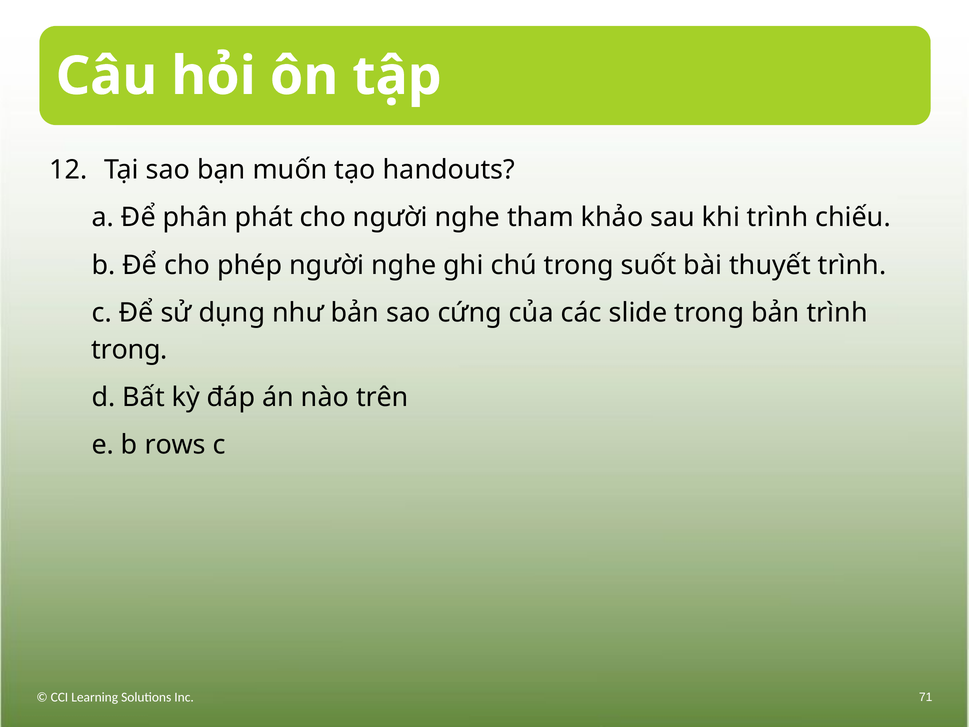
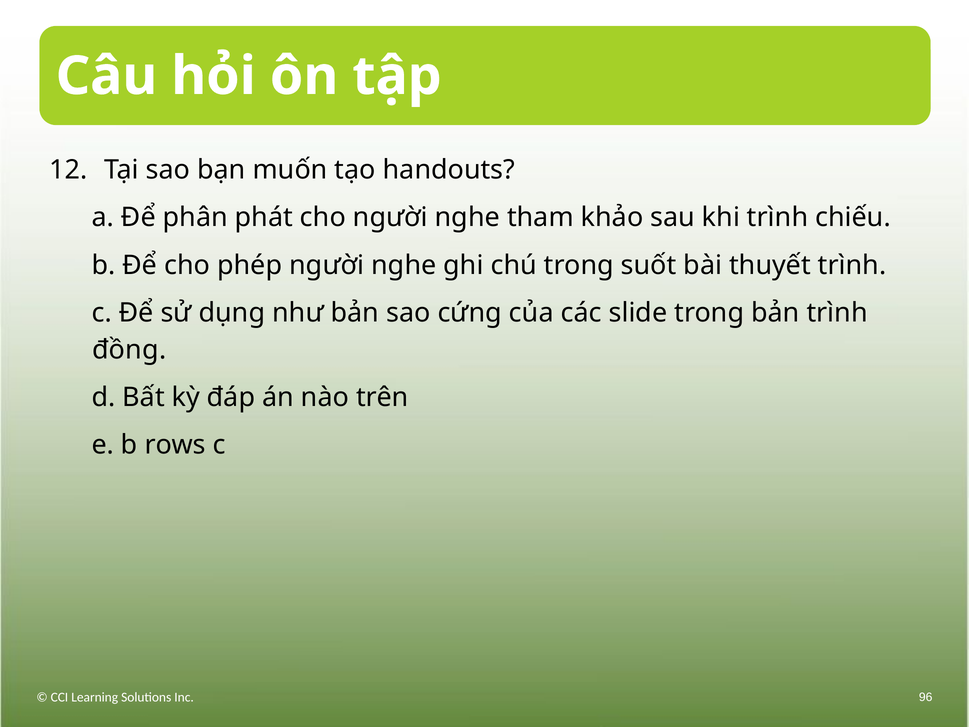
trong: trong -> đồng (129, 350)
71: 71 -> 96 (926, 697)
